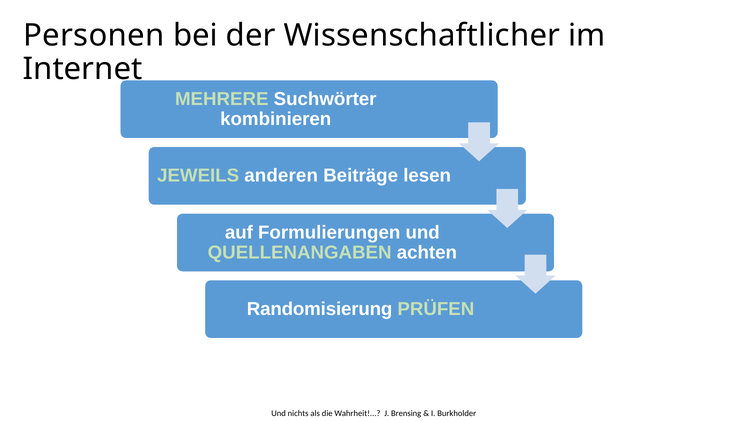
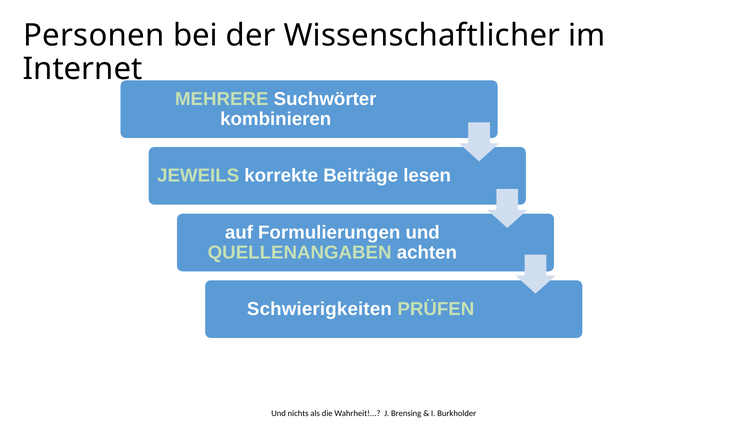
anderen: anderen -> korrekte (281, 176)
Randomisierung: Randomisierung -> Schwierigkeiten (319, 309)
